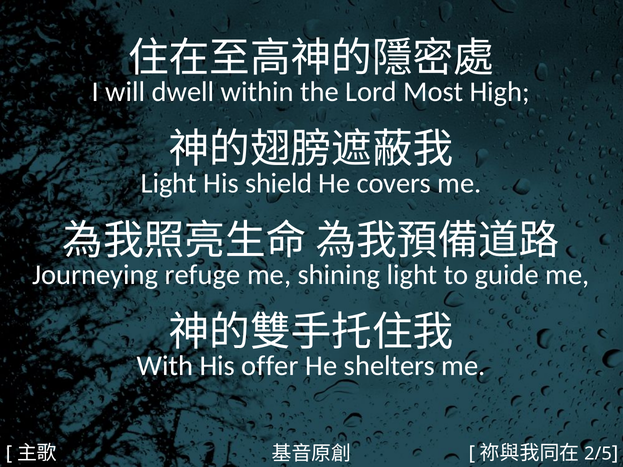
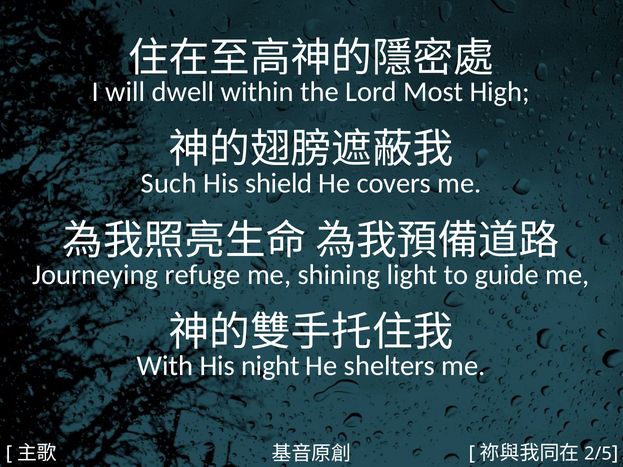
Light: Light -> Such (169, 183)
offer: offer -> night (270, 366)
